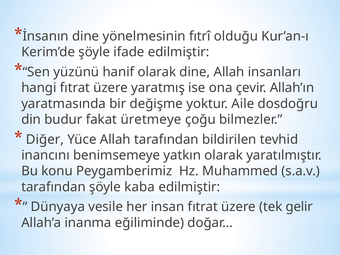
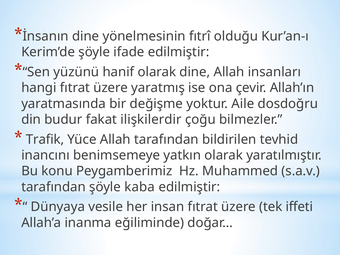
üretmeye: üretmeye -> ilişkilerdir (151, 120)
Diğer: Diğer -> Trafik (45, 139)
gelir: gelir -> iffeti (299, 207)
